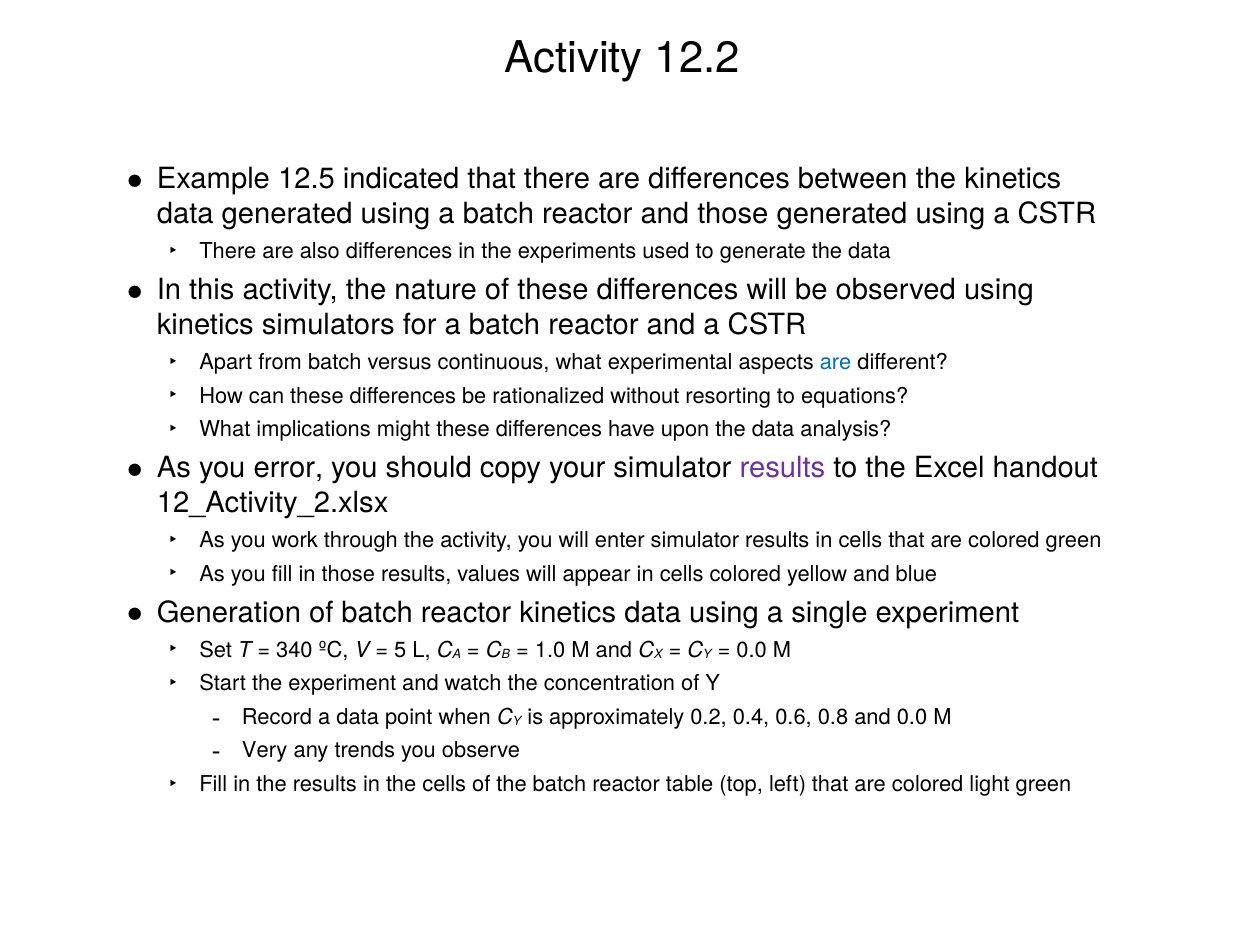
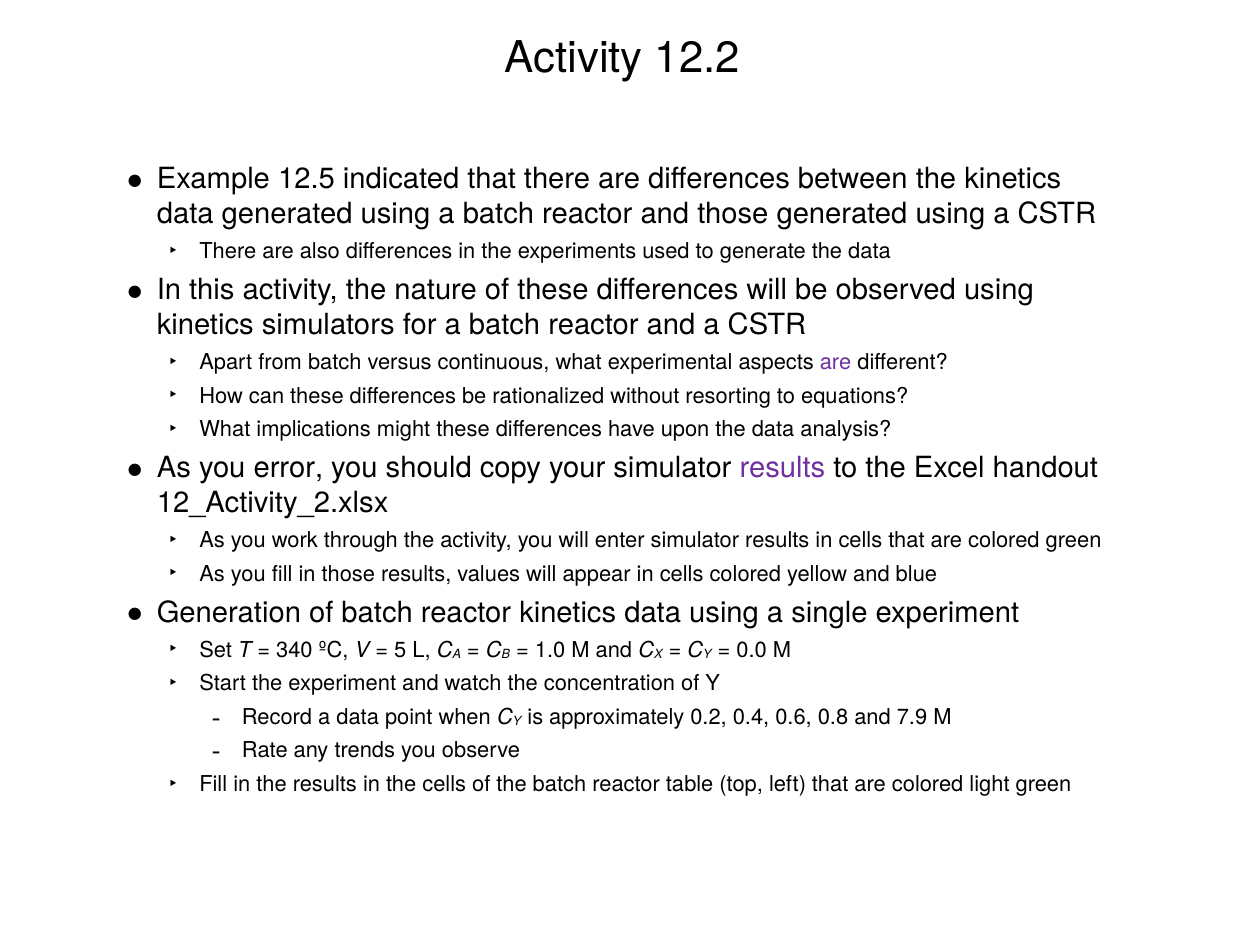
are colour: blue -> purple (836, 362)
and 0.0: 0.0 -> 7.9 (912, 717)
Very: Very -> Rate (265, 750)
